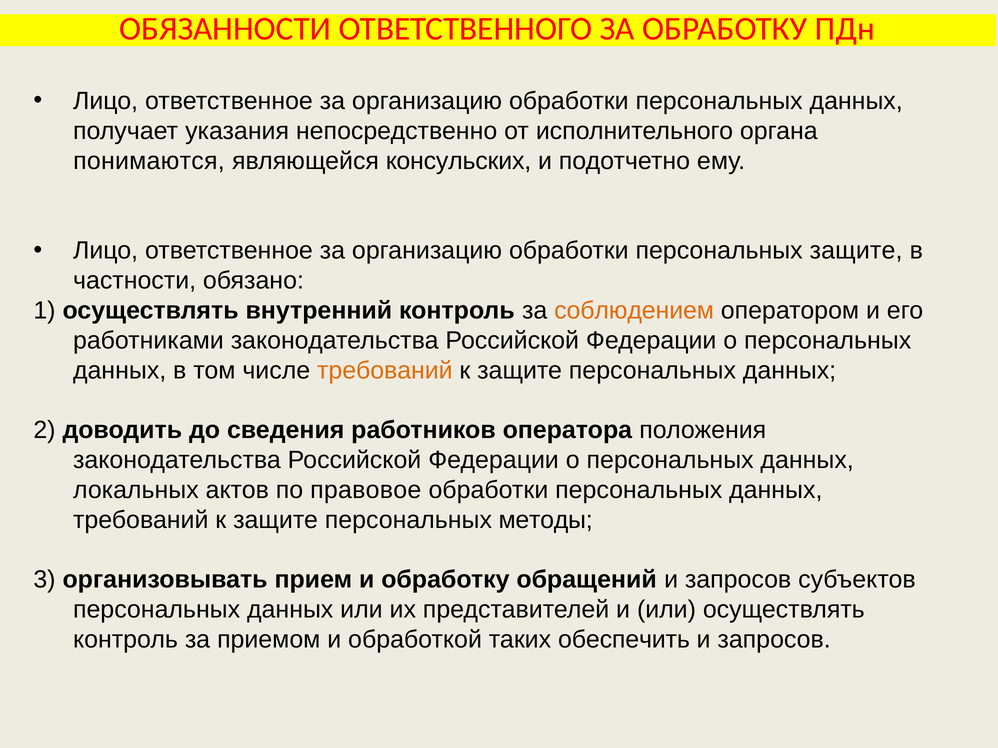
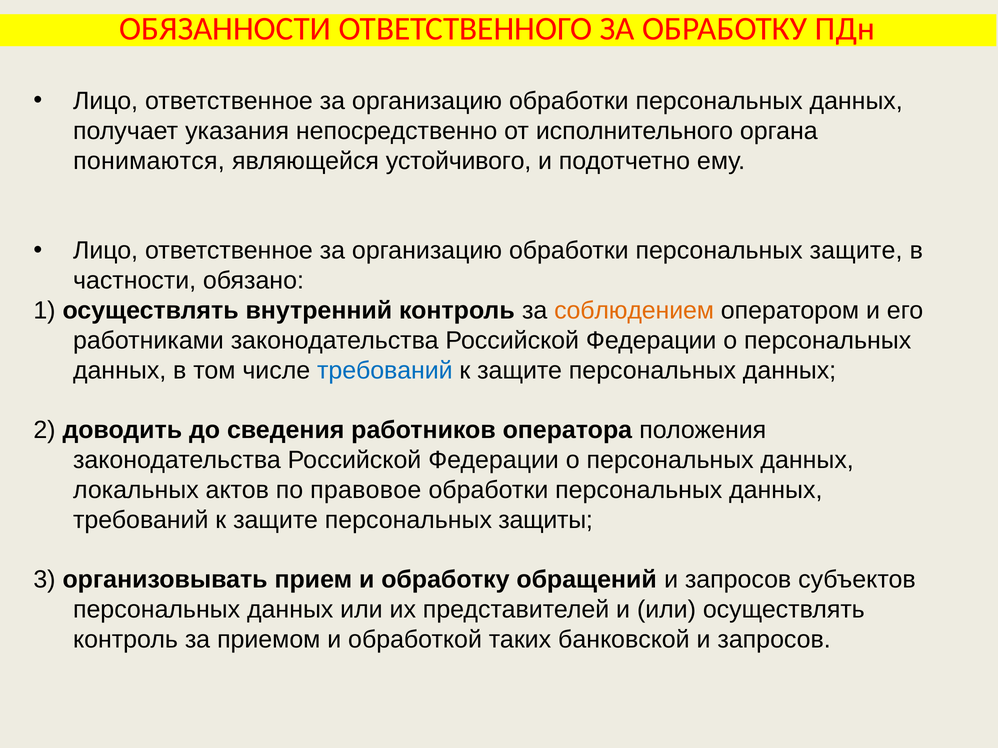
консульских: консульских -> устойчивого (459, 161)
требований colour: orange -> blue (385, 371)
методы: методы -> защиты (546, 520)
обеспечить: обеспечить -> банковской (624, 640)
